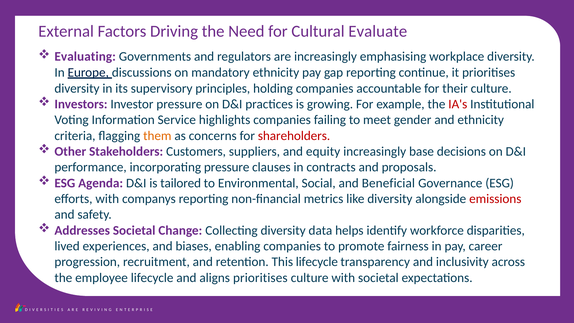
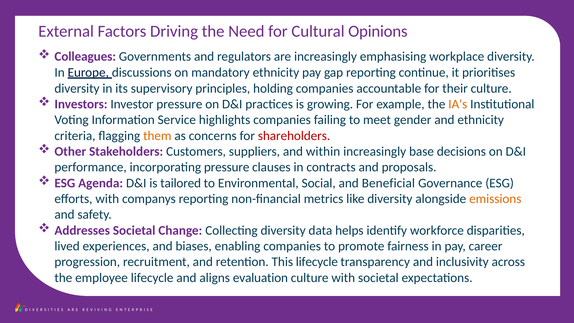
Evaluate: Evaluate -> Opinions (378, 31)
Evaluating: Evaluating -> Colleagues (85, 57)
IA's colour: red -> orange (458, 104)
equity: equity -> within (323, 151)
emissions colour: red -> orange (495, 199)
aligns prioritises: prioritises -> evaluation (260, 278)
